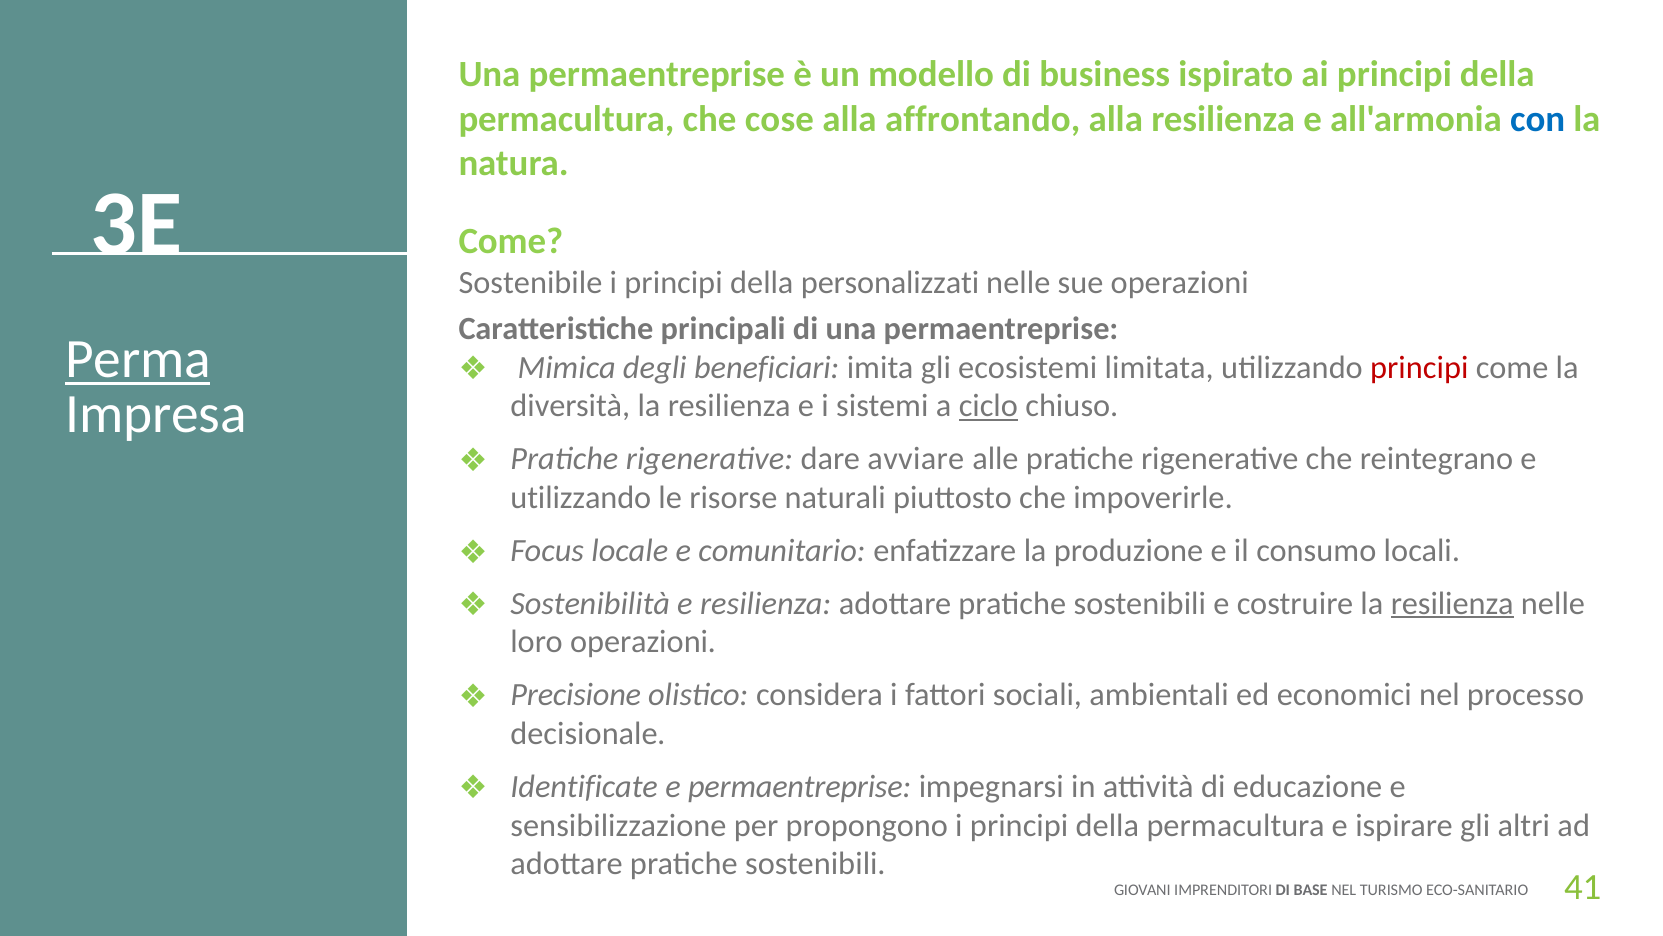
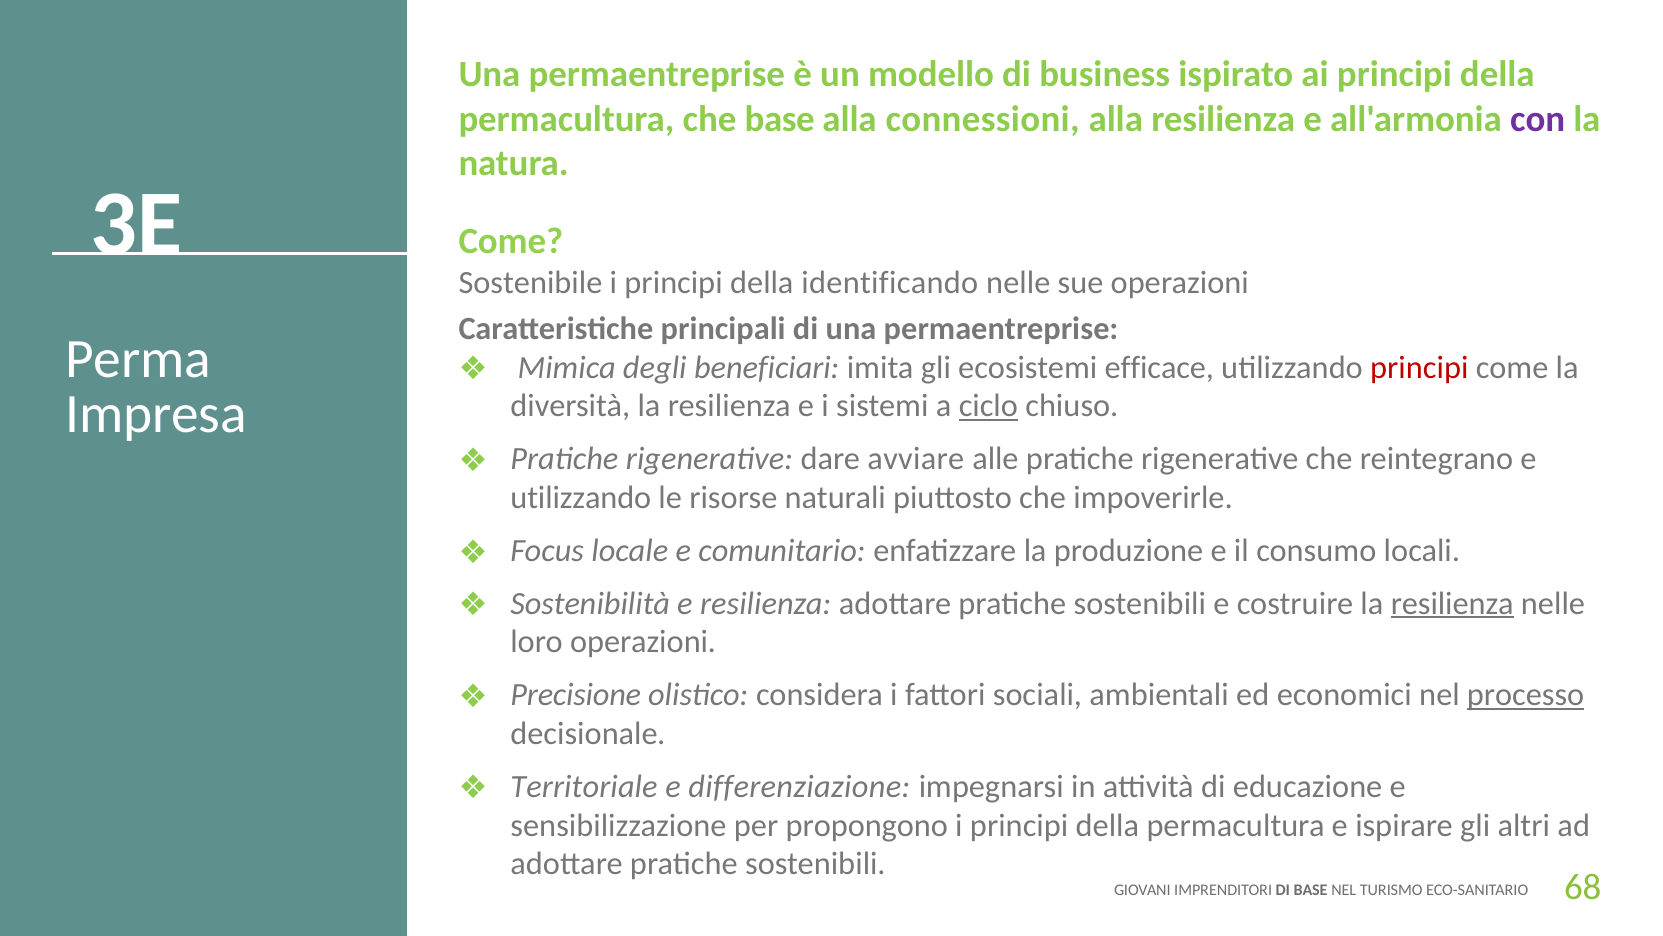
che cose: cose -> base (780, 119)
affrontando: affrontando -> connessioni (983, 119)
con colour: blue -> purple (1538, 119)
personalizzati: personalizzati -> identificando (890, 282)
Perma underline: present -> none (138, 359)
limitata: limitata -> efficace (1159, 367)
processo underline: none -> present (1526, 695)
Identificate: Identificate -> Territoriale (584, 786)
e permaentreprise: permaentreprise -> differenziazione (799, 786)
41: 41 -> 68 (1583, 887)
